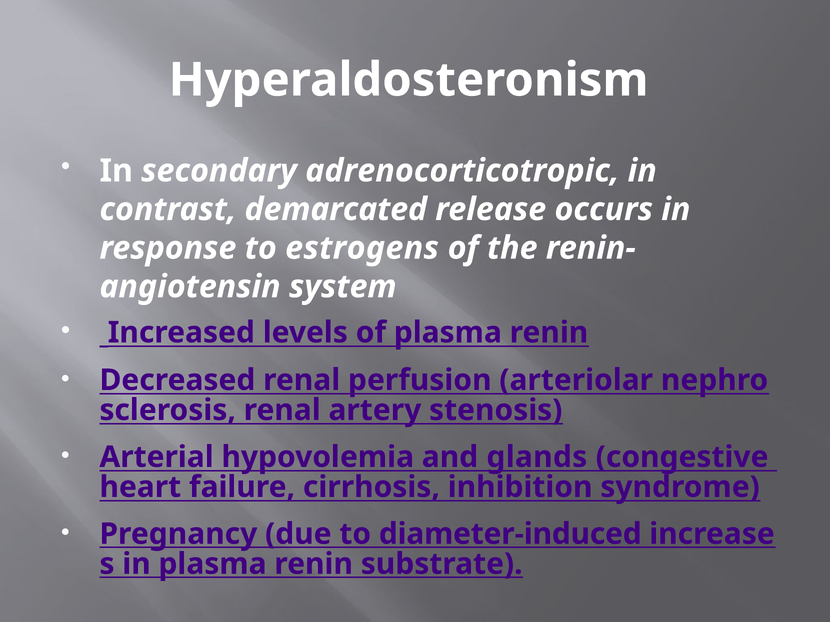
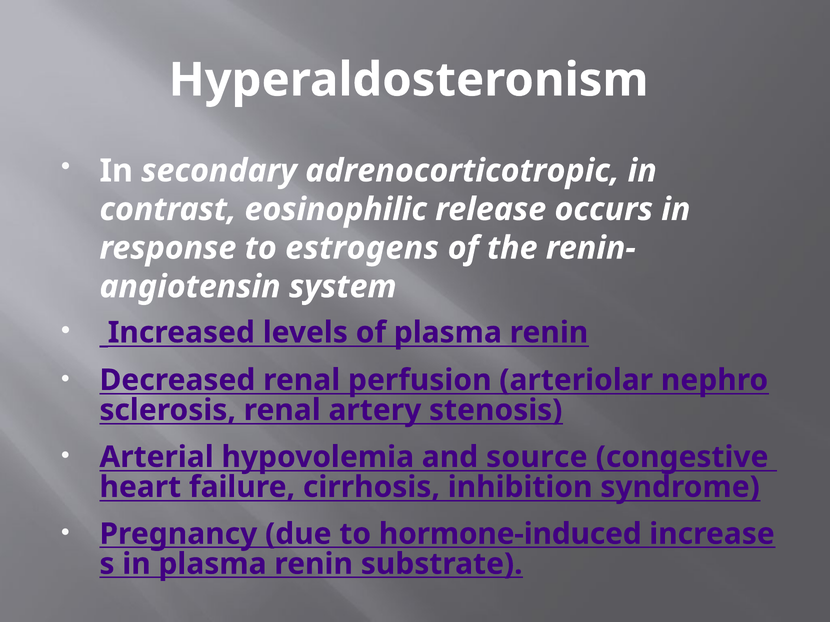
demarcated: demarcated -> eosinophilic (336, 210)
glands: glands -> source (537, 457)
diameter-induced: diameter-induced -> hormone-induced (510, 534)
